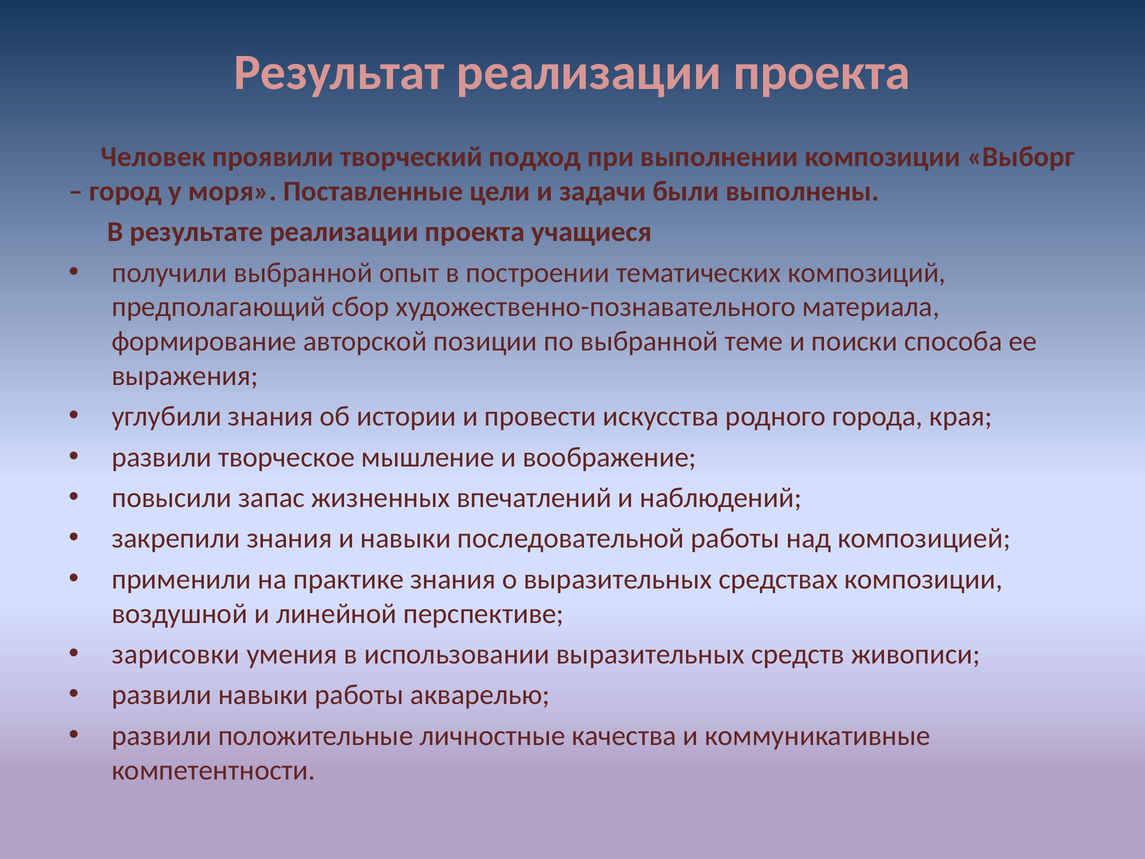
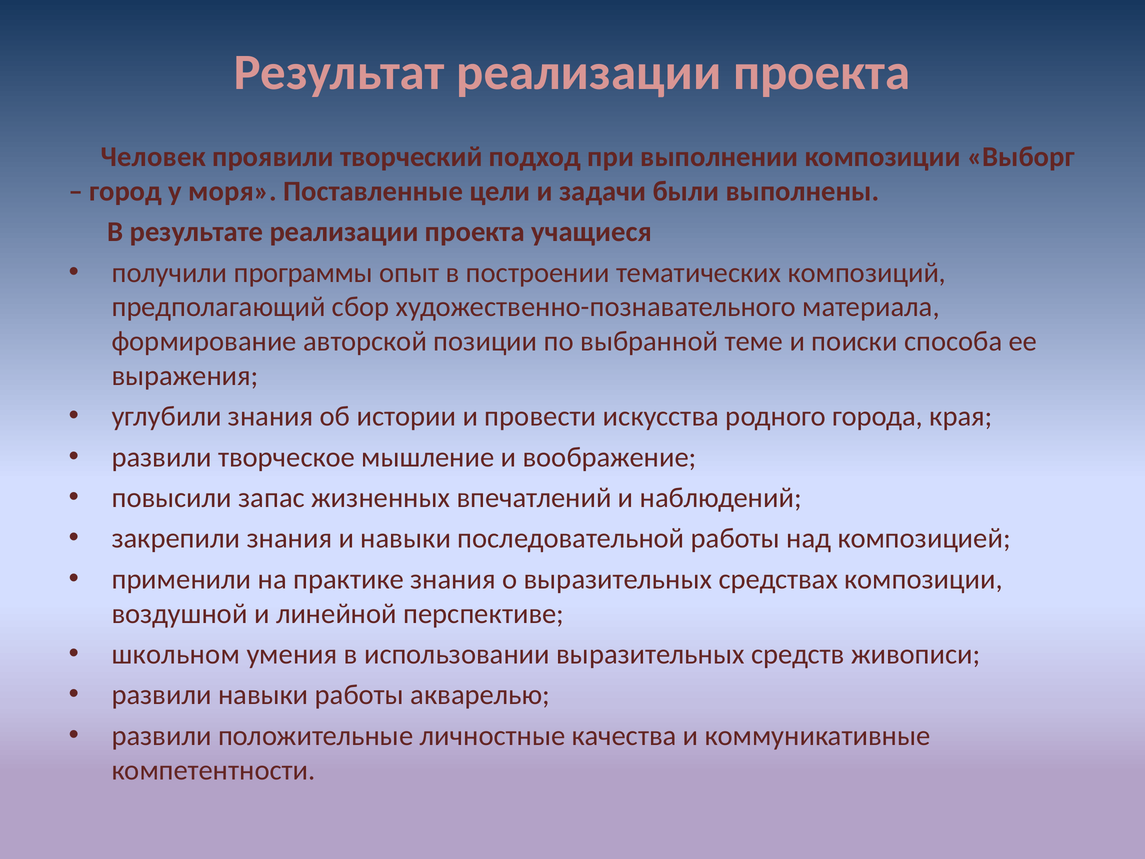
получили выбранной: выбранной -> программы (303, 272)
зарисовки: зарисовки -> школьном (176, 654)
